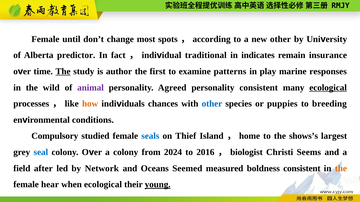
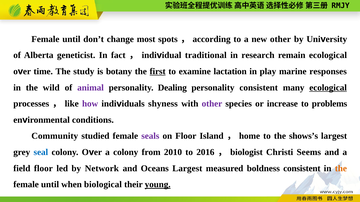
predictor: predictor -> geneticist (76, 55)
indicates: indicates -> research (258, 55)
remain insurance: insurance -> ecological (328, 55)
The underline: present -> none (63, 72)
author: author -> botany (119, 72)
first underline: none -> present (158, 72)
patterns: patterns -> lactation (230, 72)
Agreed: Agreed -> Dealing (172, 88)
how colour: orange -> purple (90, 104)
chances: chances -> shyness (163, 104)
other colour: blue -> purple (212, 104)
puppies: puppies -> increase (282, 104)
breeding: breeding -> problems (329, 104)
Compulsory: Compulsory -> Community (55, 136)
seals colour: blue -> purple (150, 136)
on Thief: Thief -> Floor (186, 136)
2024: 2024 -> 2010 (173, 153)
field after: after -> floor (43, 169)
Oceans Seemed: Seemed -> Largest (187, 169)
hear: hear -> until (50, 185)
when ecological: ecological -> biological (103, 185)
